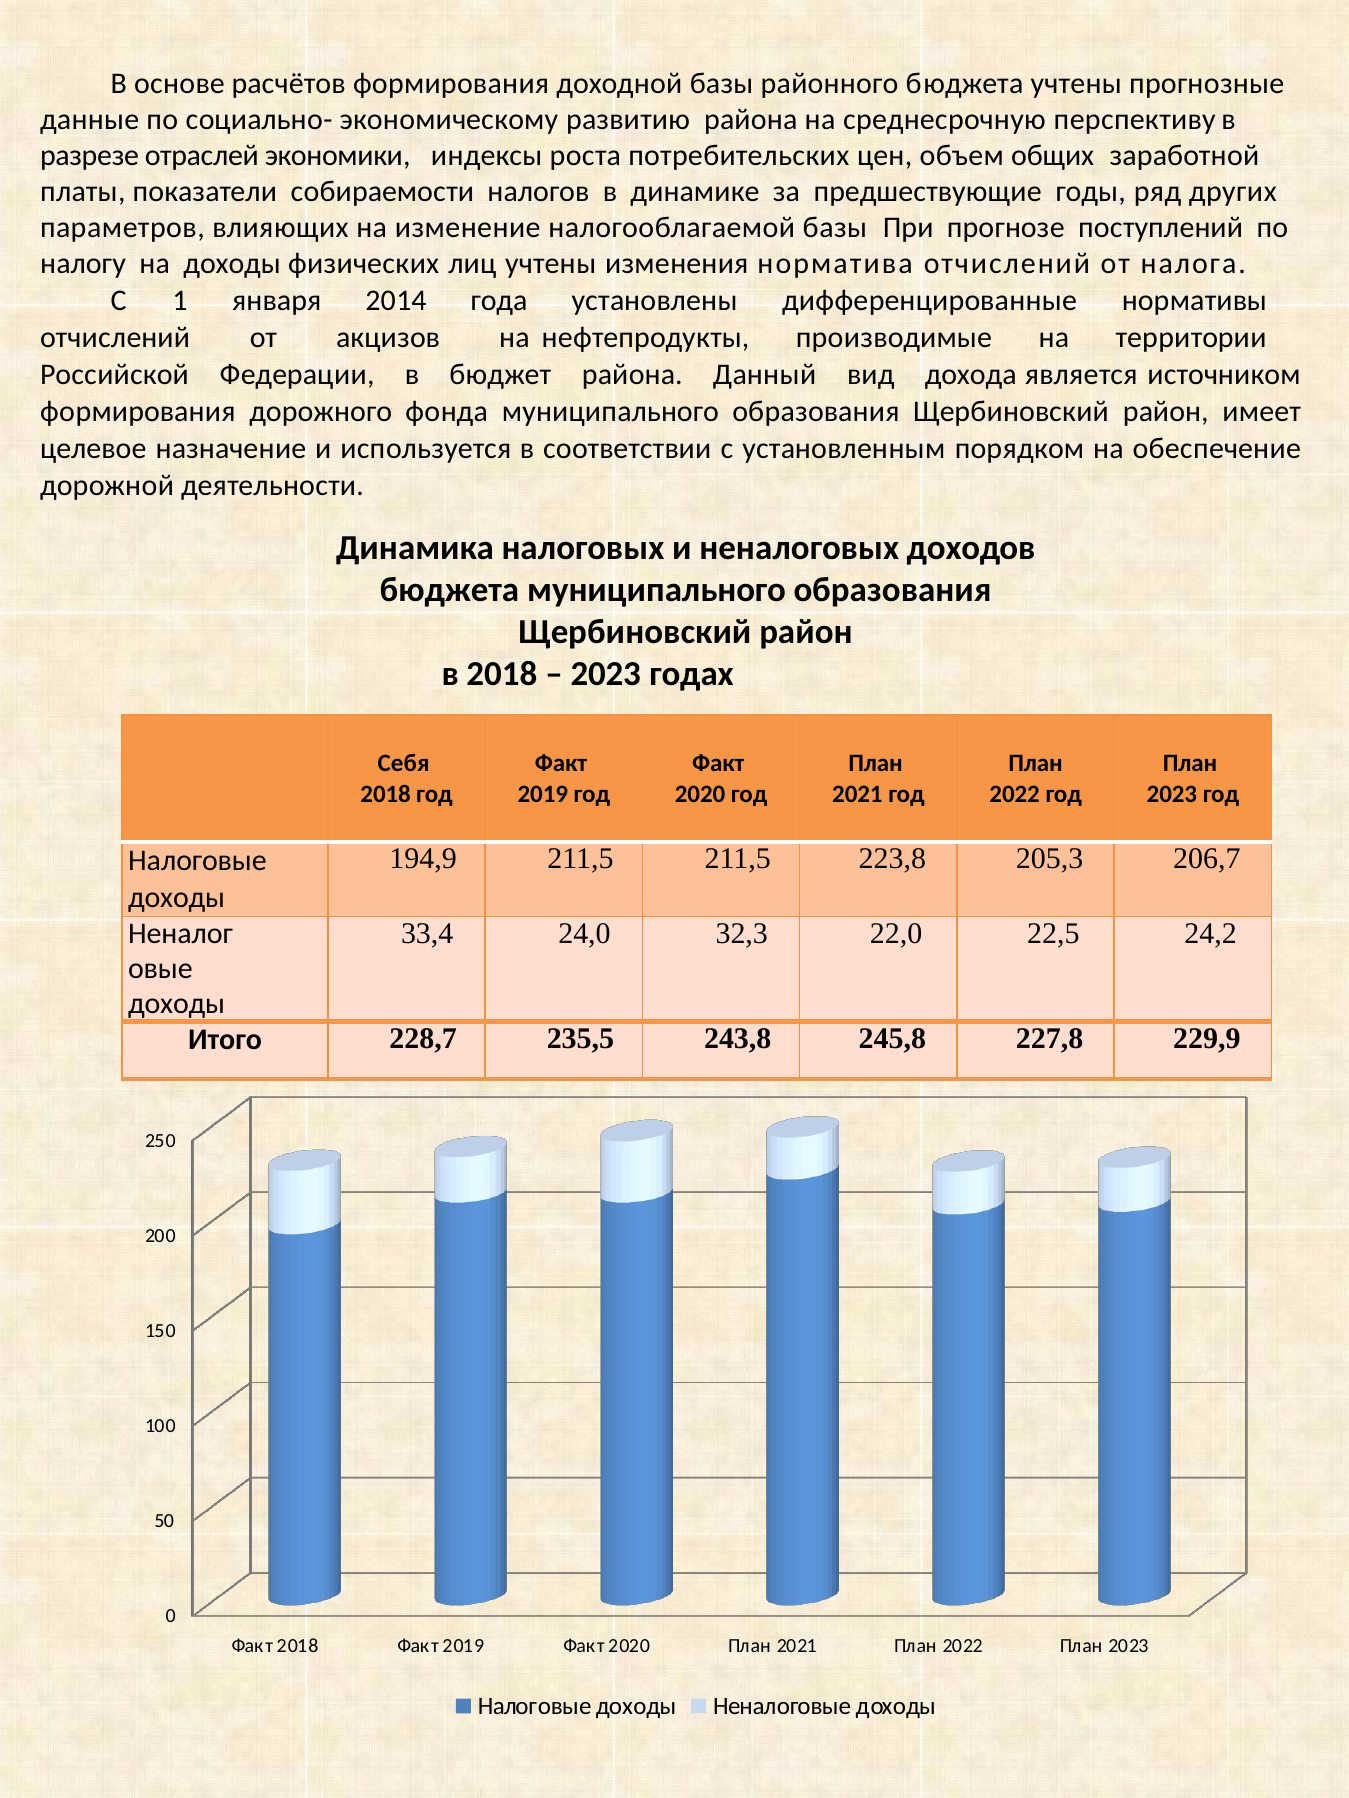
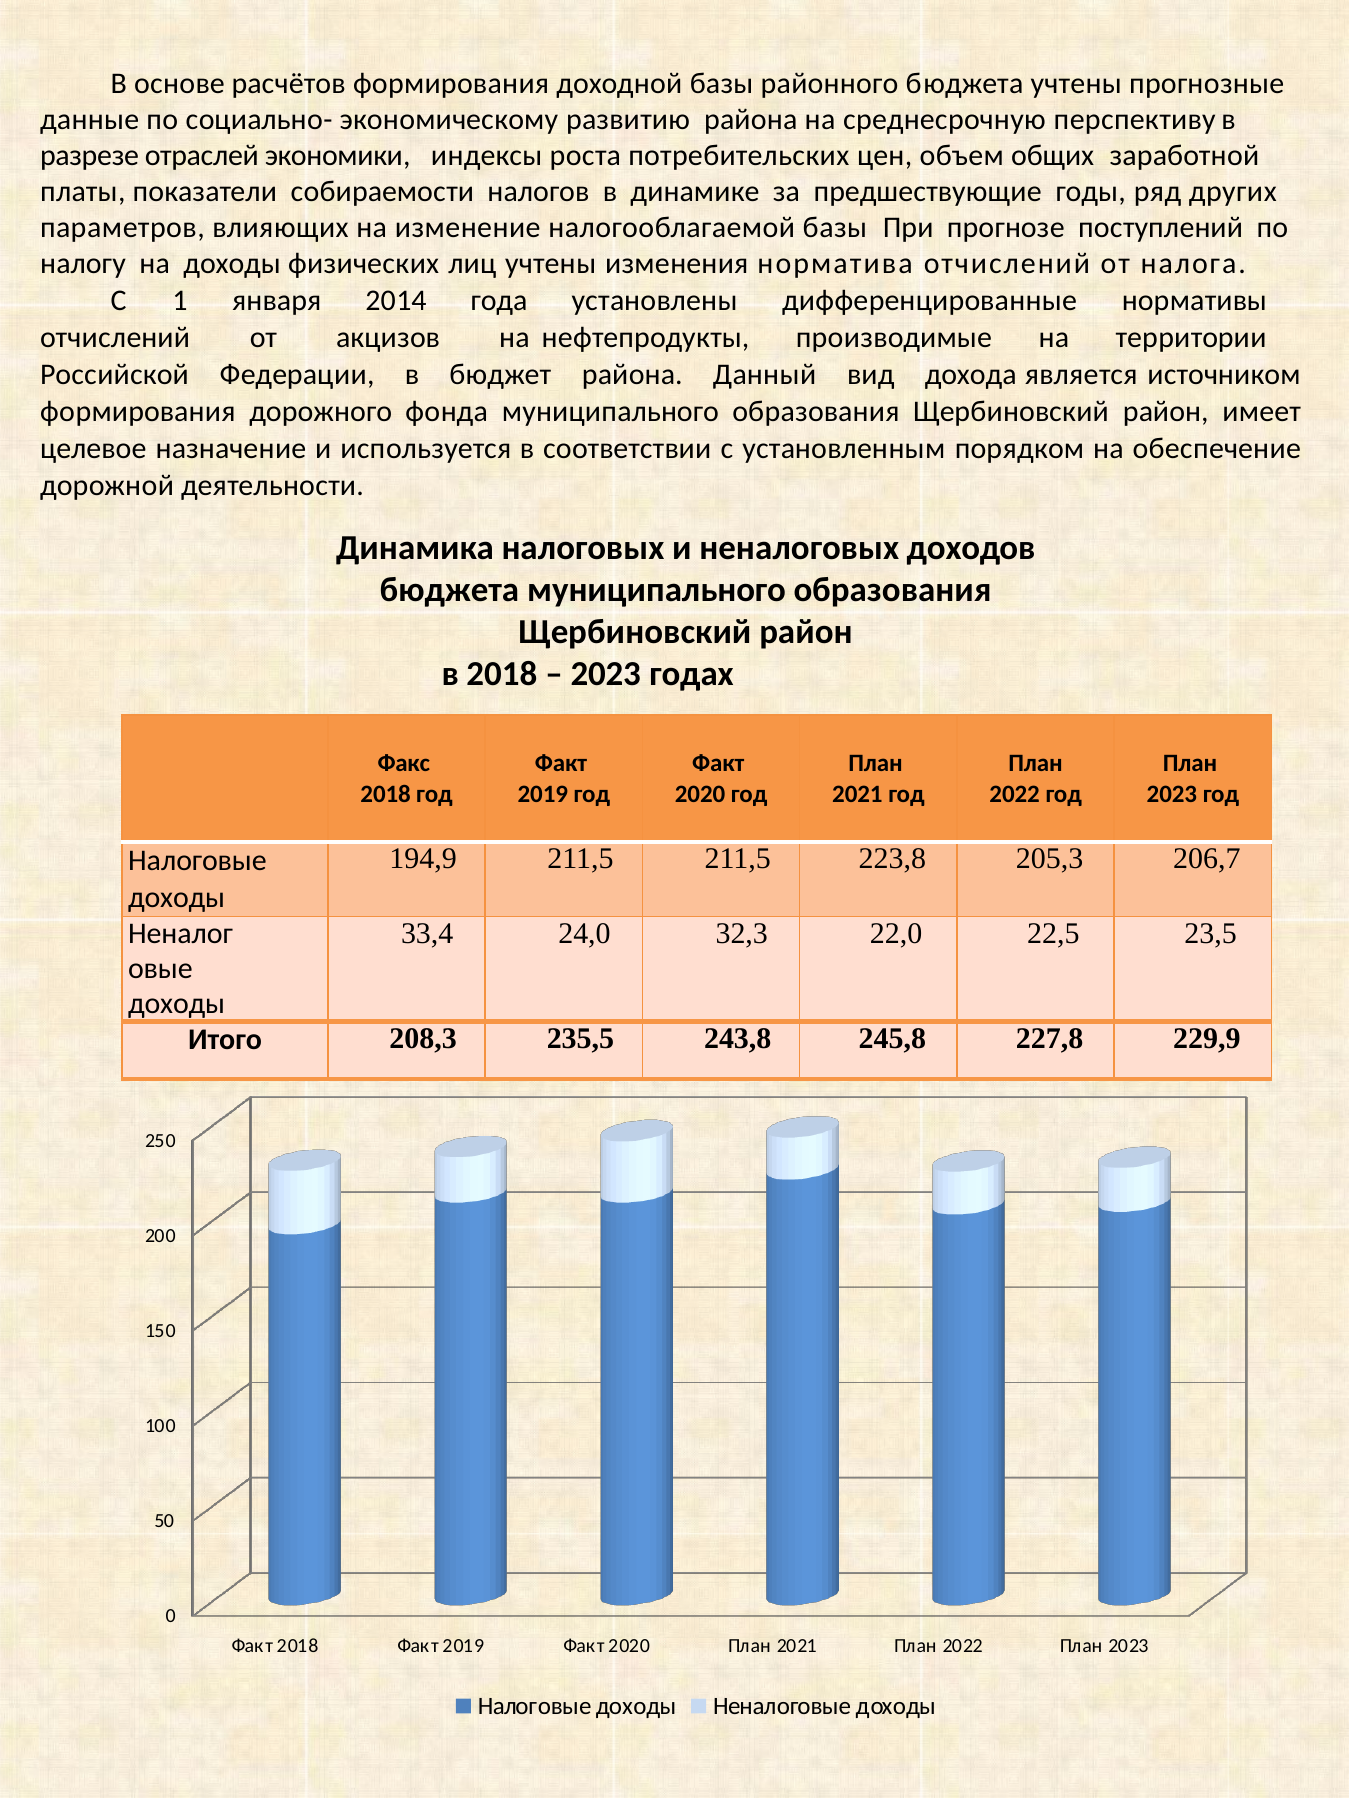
Себя: Себя -> Факс (404, 764)
24,2: 24,2 -> 23,5 (1211, 934)
228,7: 228,7 -> 208,3 (423, 1039)
